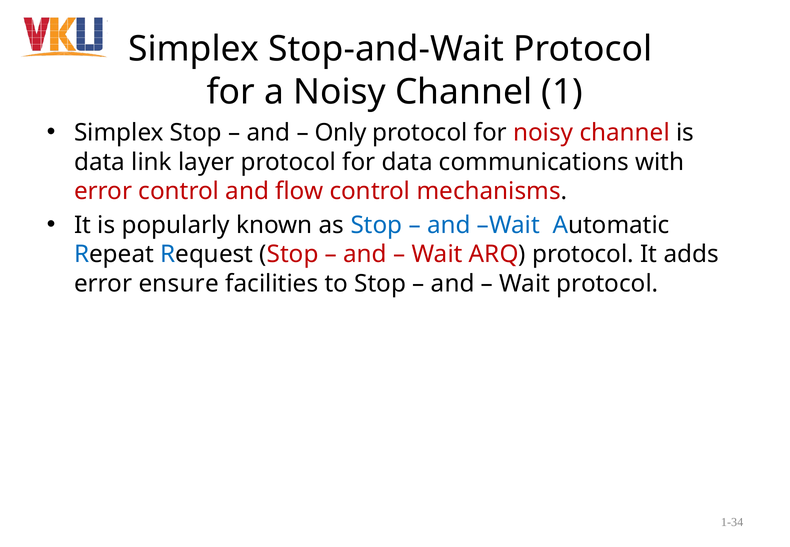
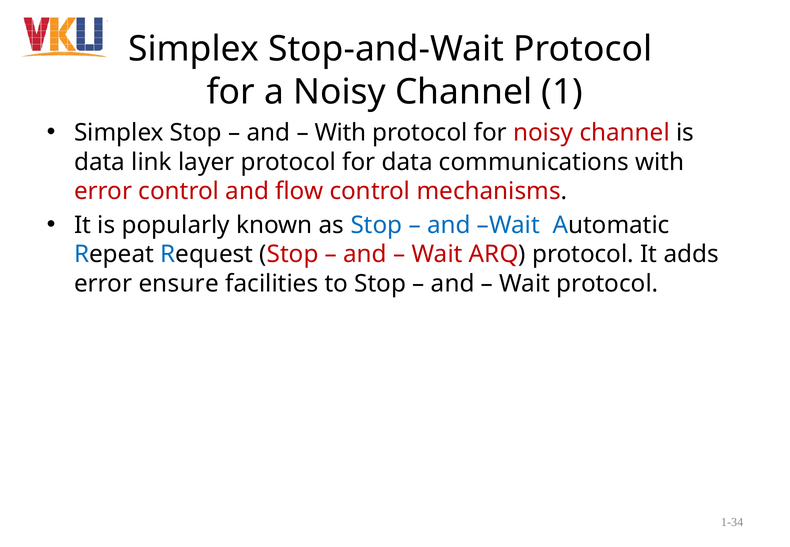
Only: Only -> With (341, 133)
